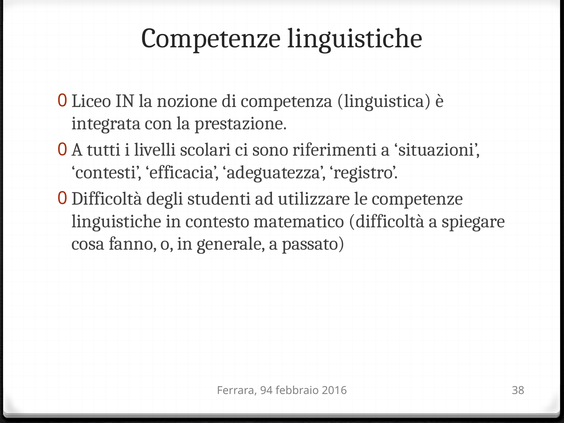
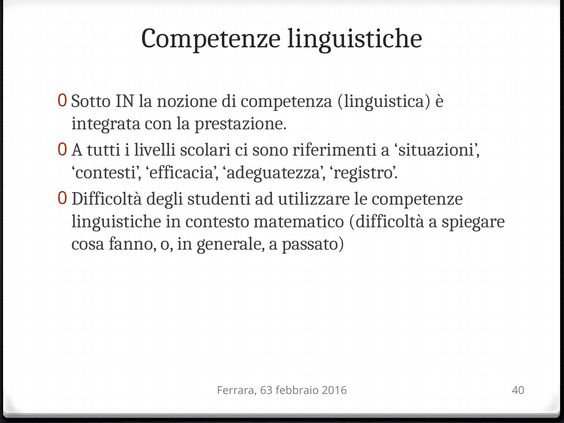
Liceo: Liceo -> Sotto (91, 101)
94: 94 -> 63 (266, 390)
38: 38 -> 40 (518, 390)
